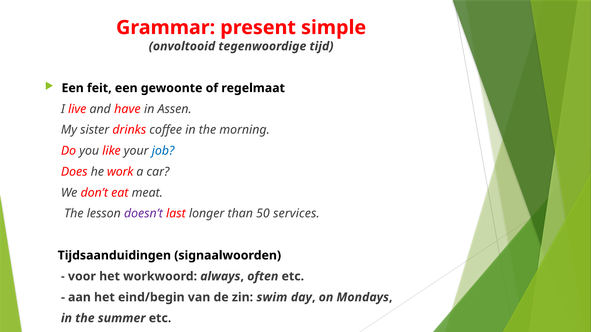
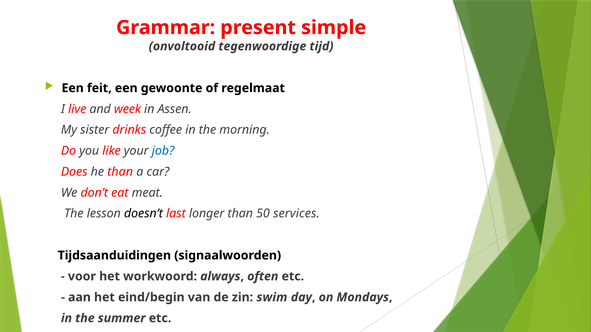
have: have -> week (128, 109)
he work: work -> than (120, 172)
doesn’t colour: purple -> black (143, 214)
